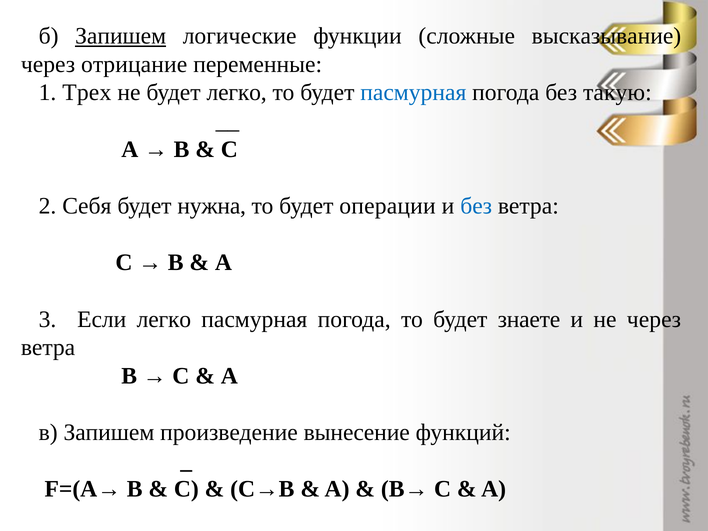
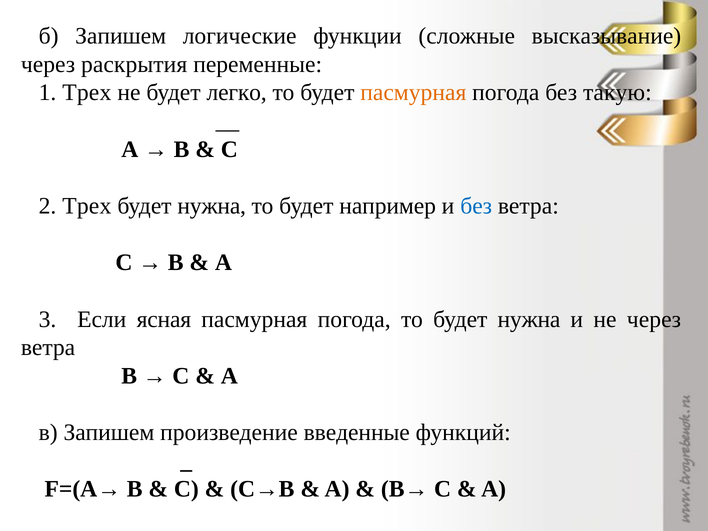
Запишем underline: present -> none (121, 36)
отрицание: отрицание -> раскрытия (134, 64)
пасмурная colour: blue -> orange (413, 93)
2 Себя: Себя -> Трех (87, 206)
операции: операции -> например (388, 206)
Если легко: легко -> ясная (164, 319)
то будет знаете: знаете -> нужна (529, 319)
вынесение: вынесение -> введенные (357, 433)
